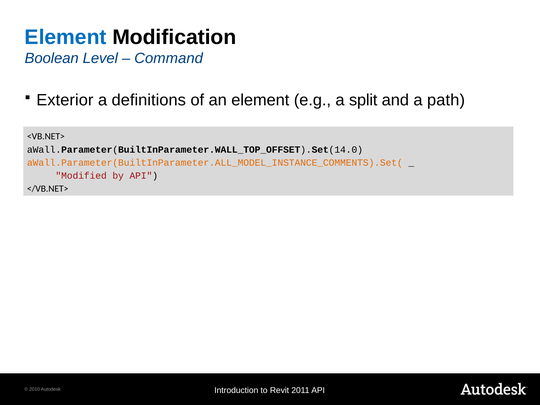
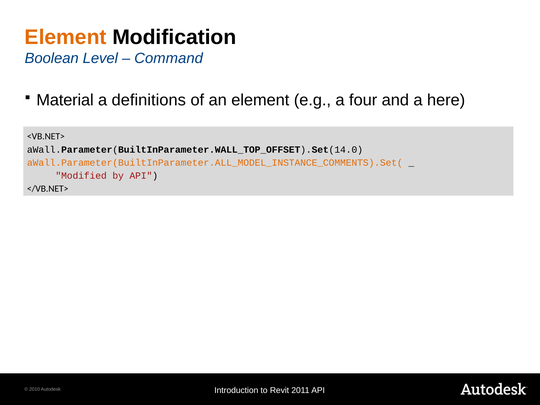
Element colour: blue -> orange (66, 37)
Exterior: Exterior -> Material (65, 100)
split: split -> four (363, 100)
path: path -> here (446, 100)
